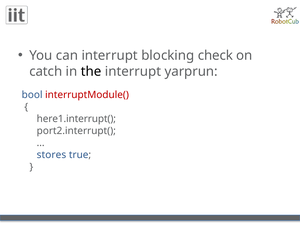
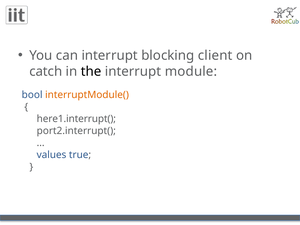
check: check -> client (215, 55)
yarprun: yarprun -> module (191, 71)
interruptModule( colour: red -> orange (87, 95)
stores: stores -> values (52, 155)
